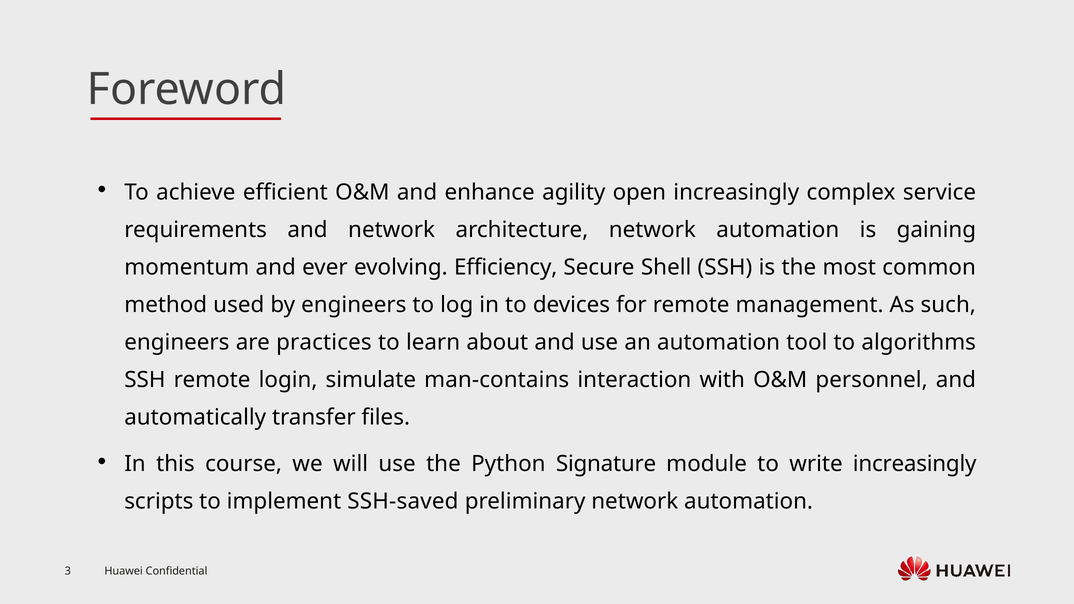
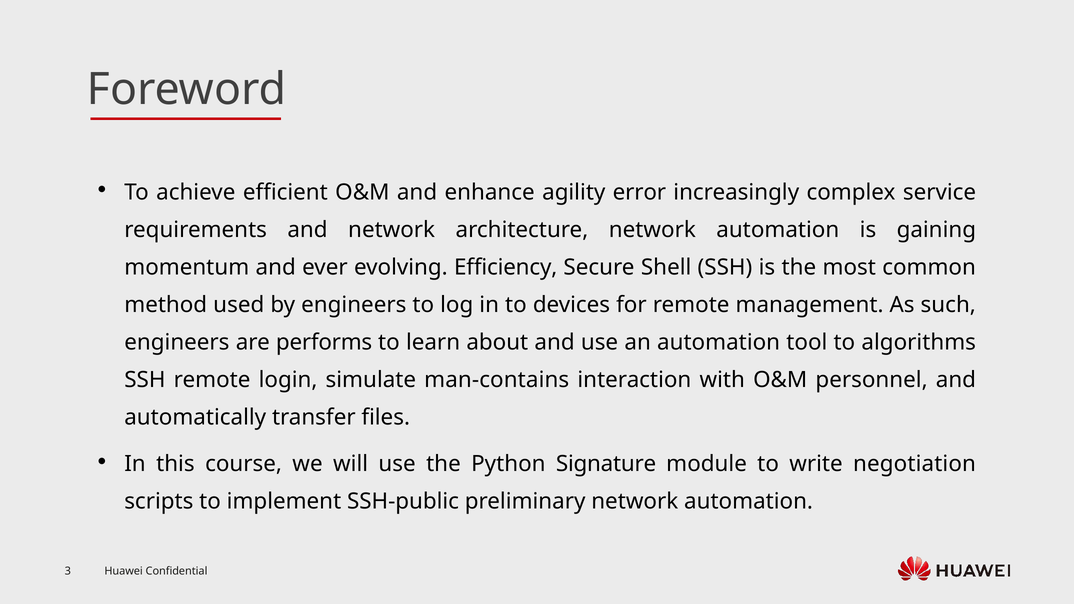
open: open -> error (639, 192)
practices: practices -> performs (324, 342)
write increasingly: increasingly -> negotiation (915, 464)
SSH-saved: SSH-saved -> SSH-public (403, 502)
